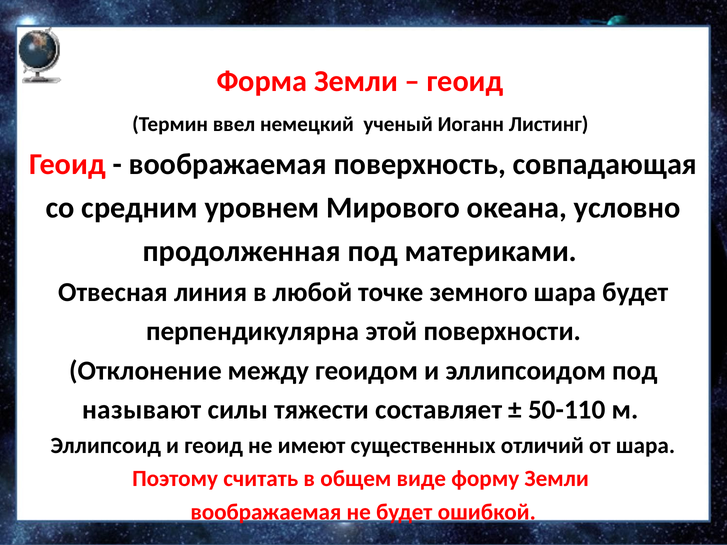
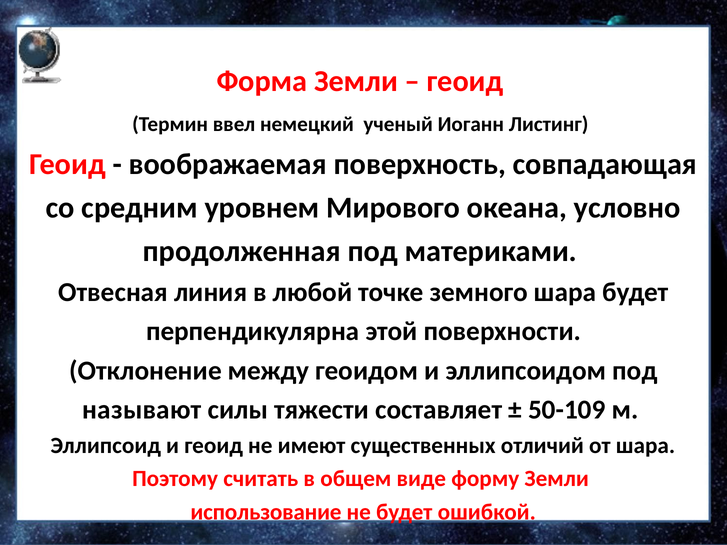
50-110: 50-110 -> 50-109 (567, 410)
воображаемая: воображаемая -> использование (266, 512)
